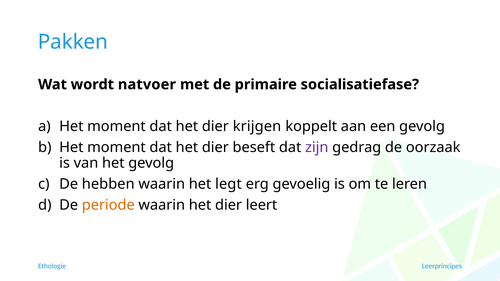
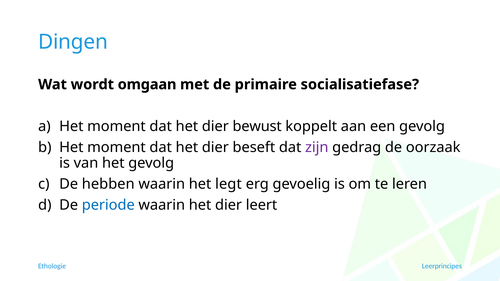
Pakken: Pakken -> Dingen (73, 42)
natvoer: natvoer -> omgaan (147, 85)
krijgen: krijgen -> bewust (257, 126)
periode colour: orange -> blue (108, 205)
